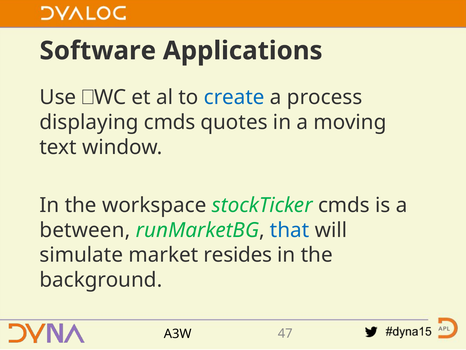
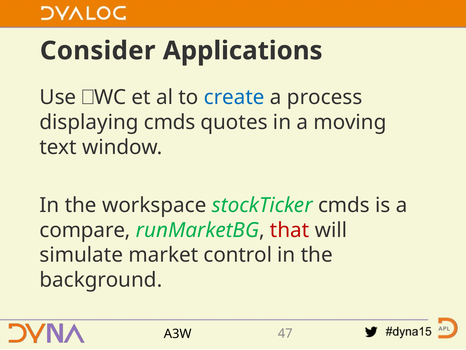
Software: Software -> Consider (98, 51)
between: between -> compare (85, 230)
that colour: blue -> red (290, 230)
resides: resides -> control (238, 255)
